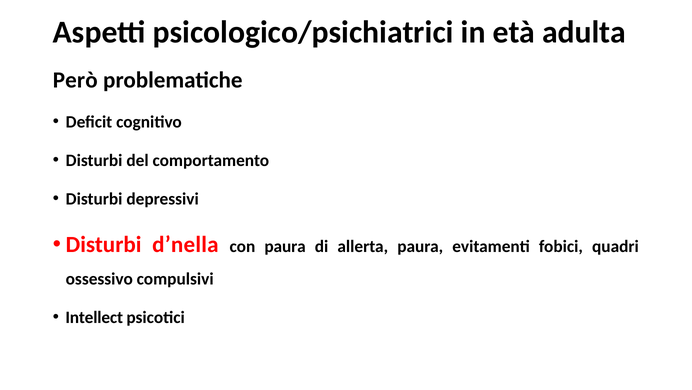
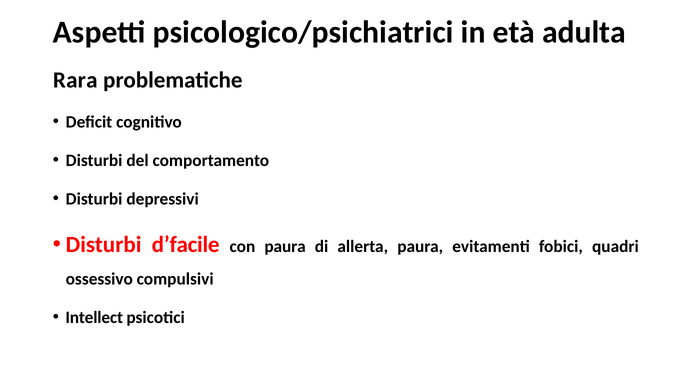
Però: Però -> Rara (75, 80)
d’nella: d’nella -> d’facile (186, 244)
